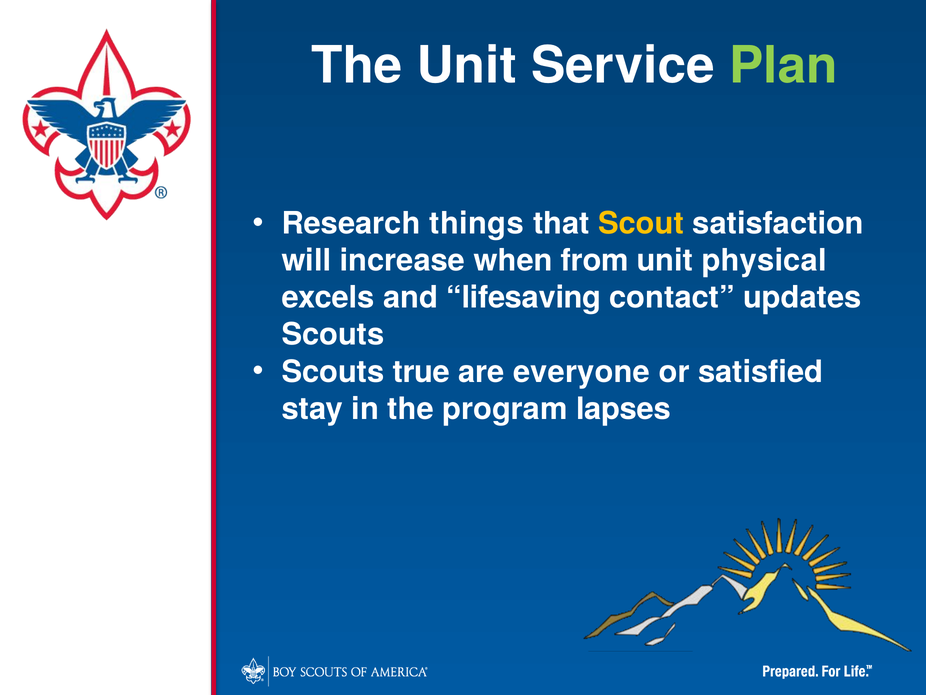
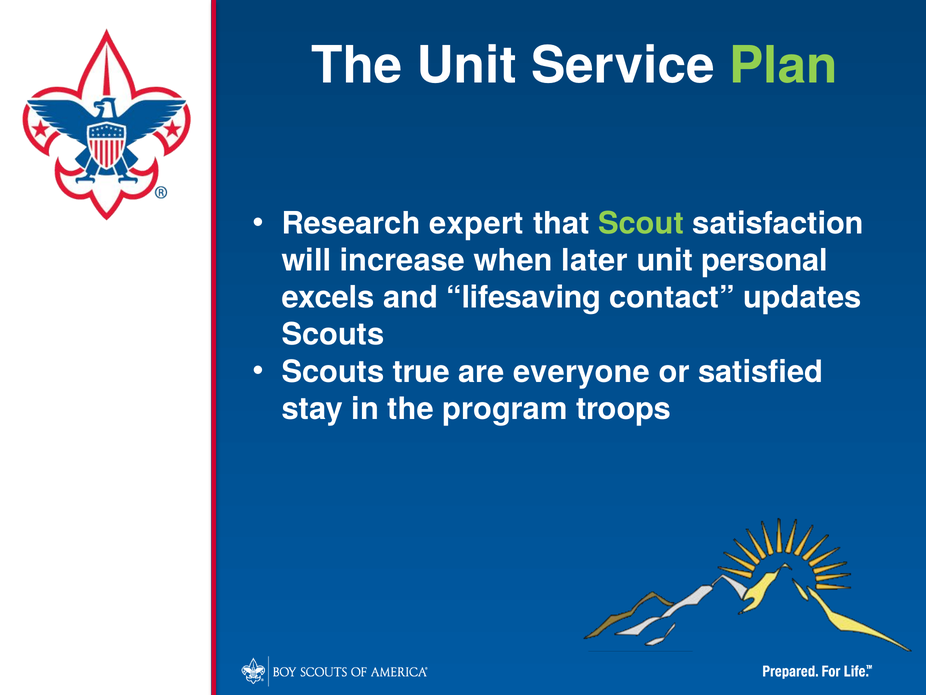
things: things -> expert (477, 223)
Scout colour: yellow -> light green (641, 223)
from: from -> later (594, 260)
physical: physical -> personal (765, 260)
lapses: lapses -> troops (624, 409)
